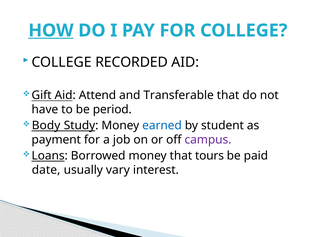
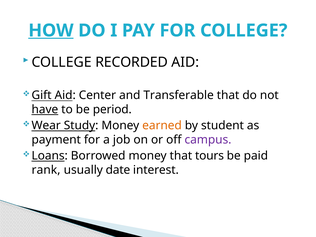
Attend: Attend -> Center (97, 95)
have underline: none -> present (45, 110)
Body: Body -> Wear (46, 126)
earned colour: blue -> orange (162, 126)
date: date -> rank (46, 170)
vary: vary -> date (118, 170)
